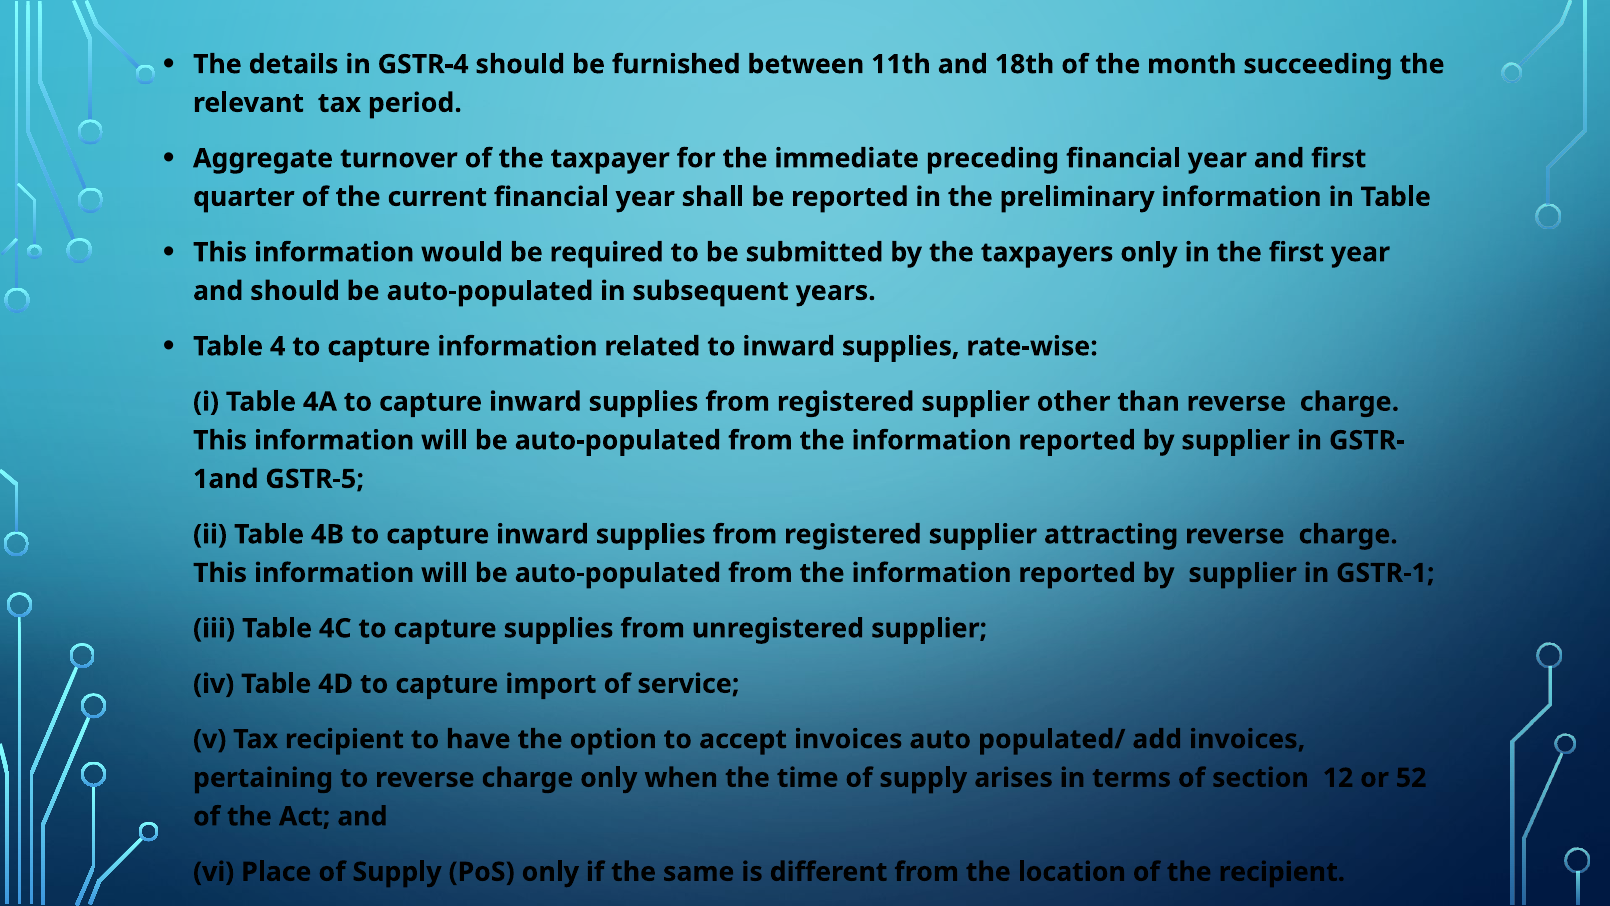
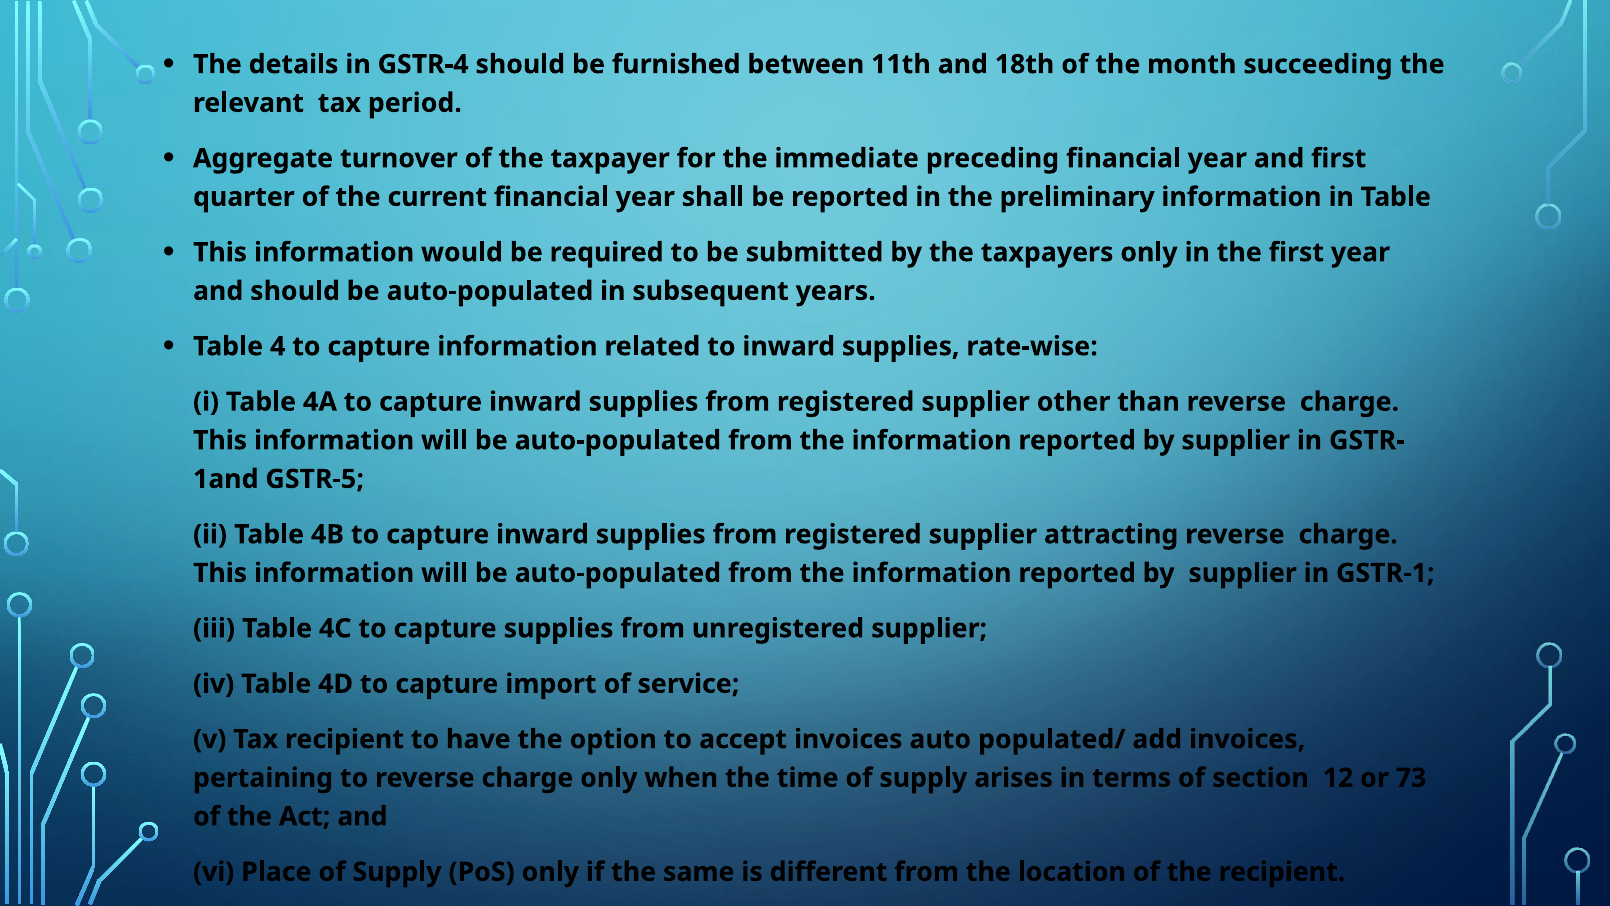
52: 52 -> 73 (1411, 778)
